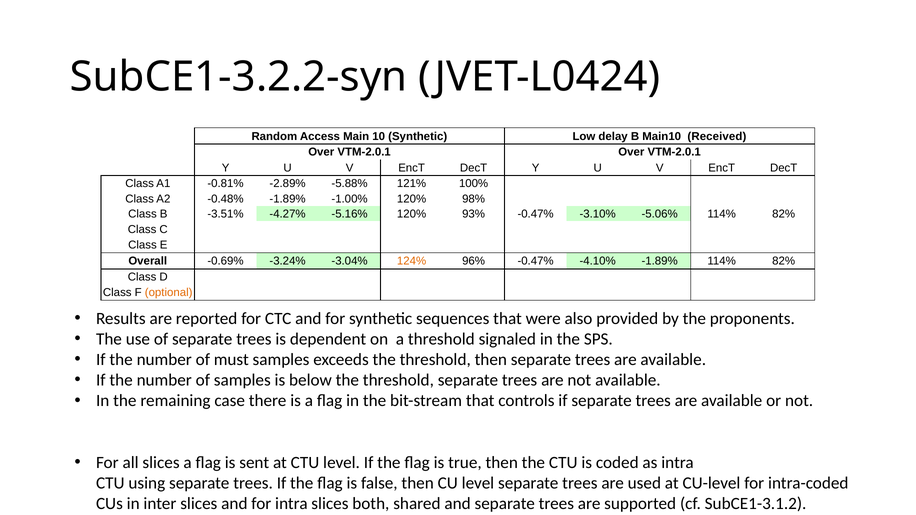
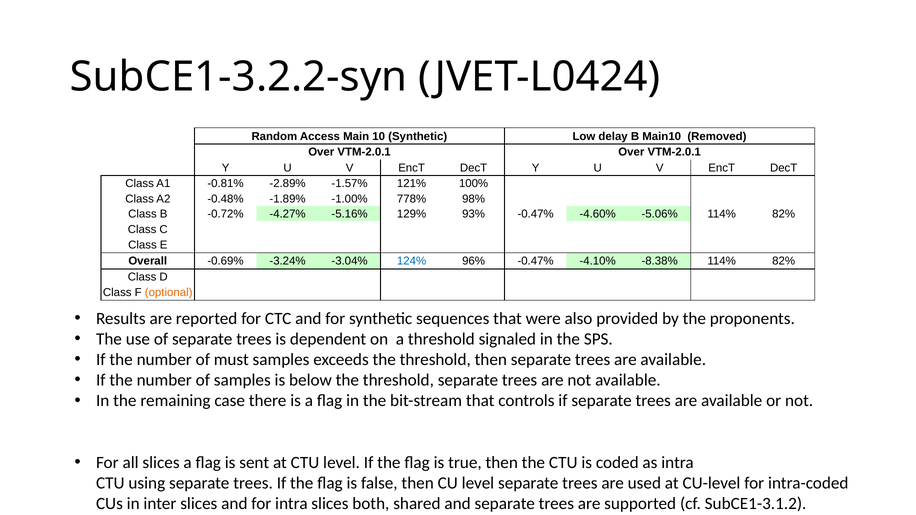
Received: Received -> Removed (717, 136)
-5.88%: -5.88% -> -1.57% (350, 184)
-1.00% 120%: 120% -> 778% (412, 199)
-3.51%: -3.51% -> -0.72% (226, 214)
-5.16% 120%: 120% -> 129% (412, 214)
-3.10%: -3.10% -> -4.60% (598, 214)
124% colour: orange -> blue (412, 261)
-4.10% -1.89%: -1.89% -> -8.38% (660, 261)
